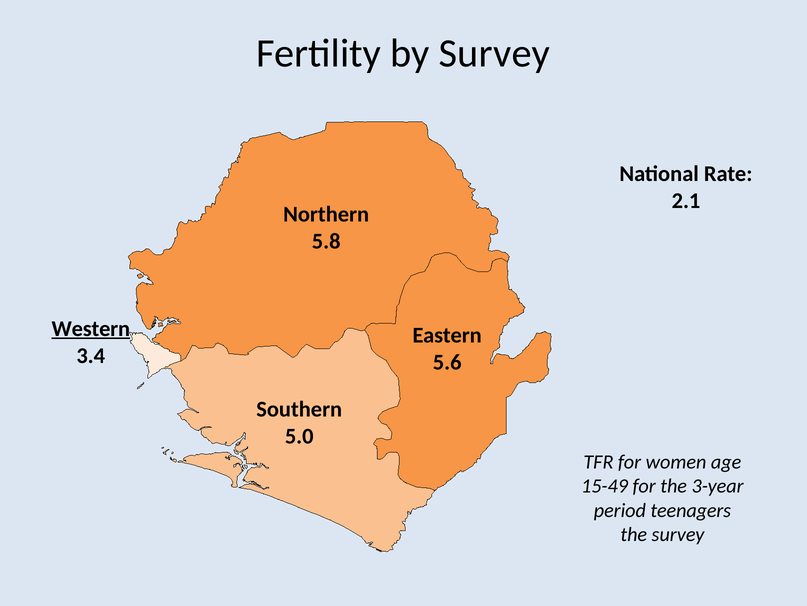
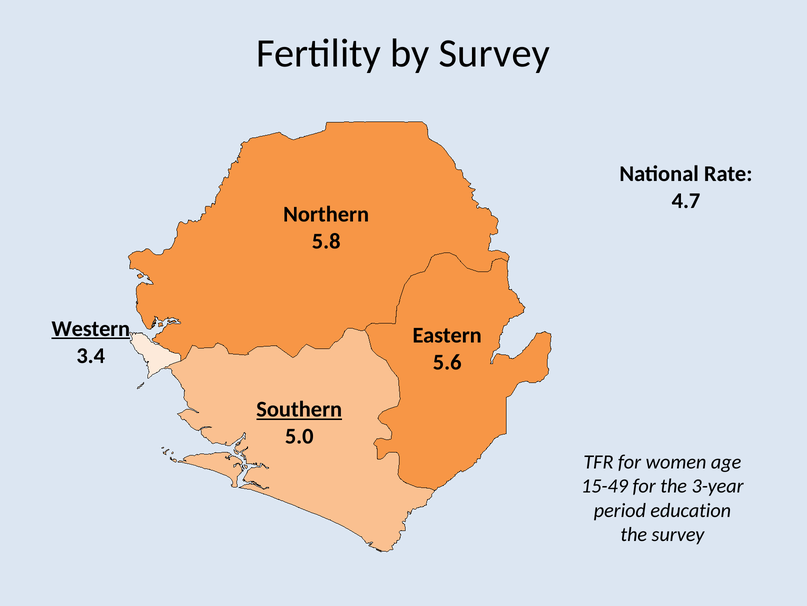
2.1: 2.1 -> 4.7 (686, 201)
Southern underline: none -> present (299, 409)
teenagers: teenagers -> education (691, 510)
